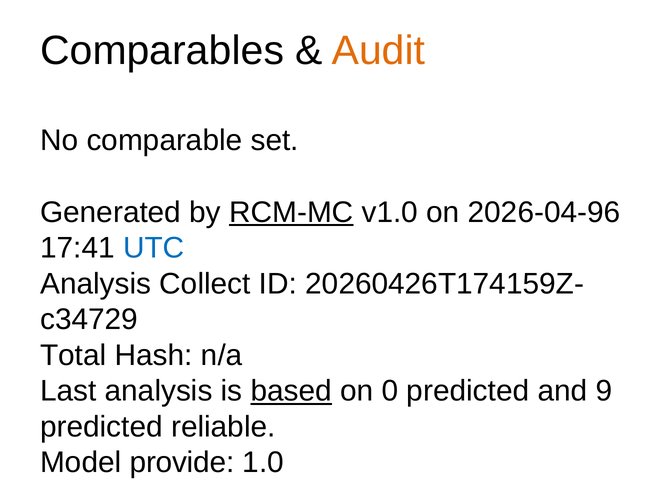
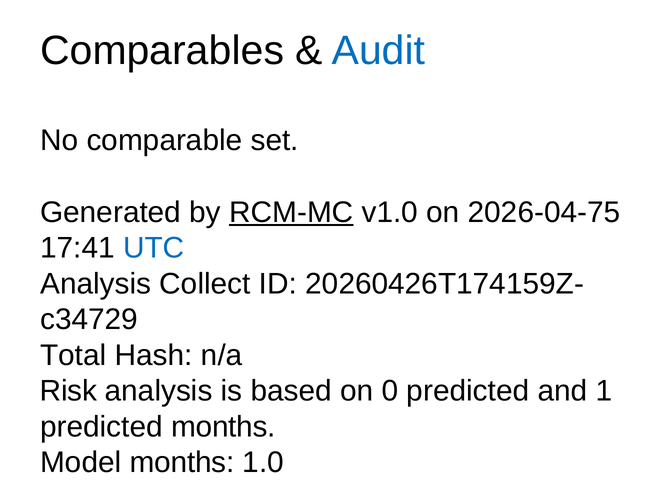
Audit colour: orange -> blue (379, 51)
2026-04-96: 2026-04-96 -> 2026-04-75 (544, 212)
Last: Last -> Risk (68, 391)
based underline: present -> none (291, 391)
9: 9 -> 1 (604, 391)
predicted reliable: reliable -> months (223, 427)
Model provide: provide -> months (182, 463)
